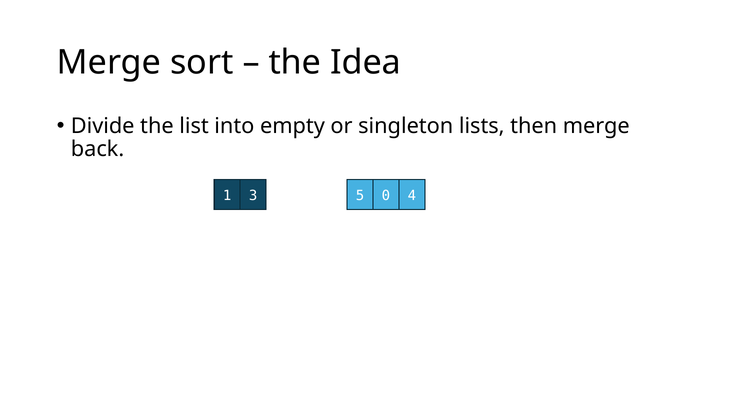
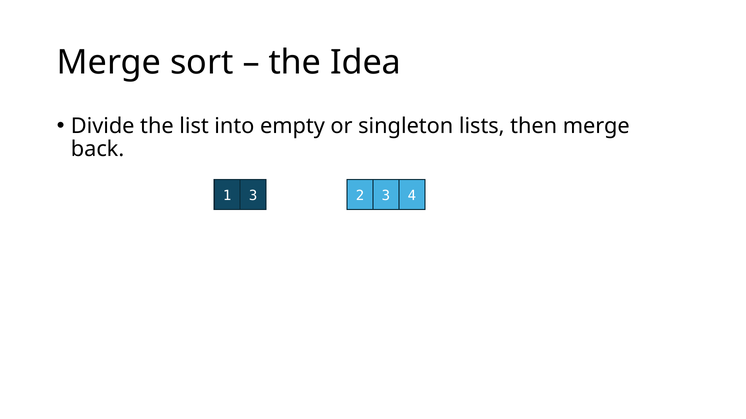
5: 5 -> 2 (360, 196)
1 0: 0 -> 3 (386, 196)
